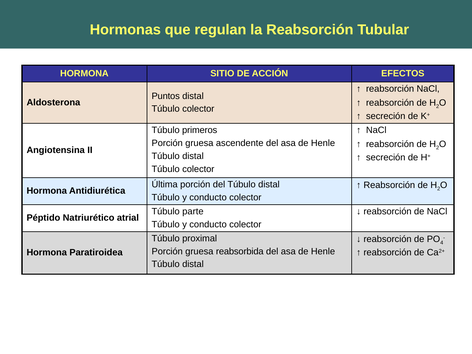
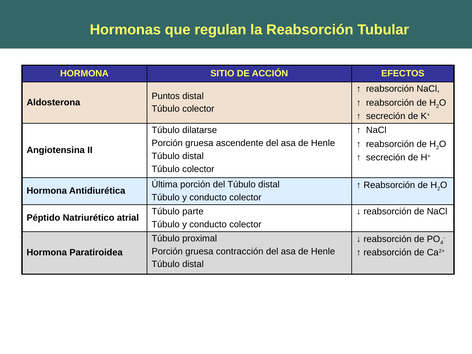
primeros: primeros -> dilatarse (200, 130)
reabsorbida: reabsorbida -> contracción (240, 251)
